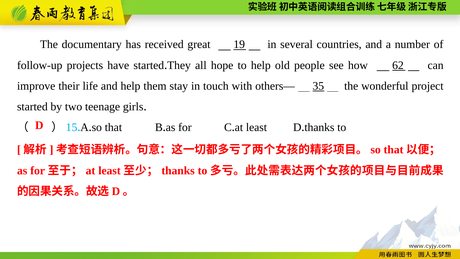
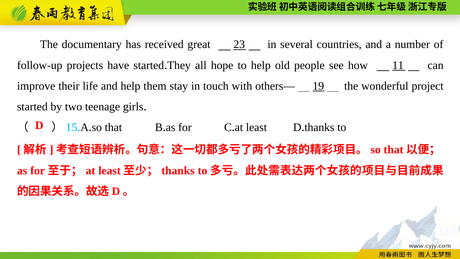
19: 19 -> 23 (239, 44)
62: 62 -> 11 (398, 65)
35: 35 -> 19 (318, 86)
